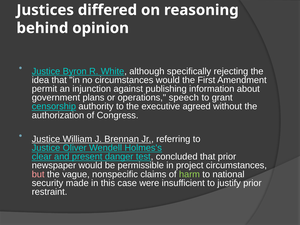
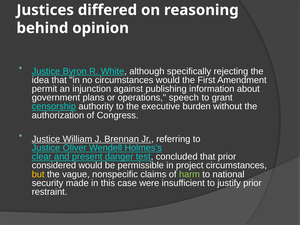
agreed: agreed -> burden (197, 106)
newspaper: newspaper -> considered (54, 165)
but colour: pink -> yellow (38, 174)
